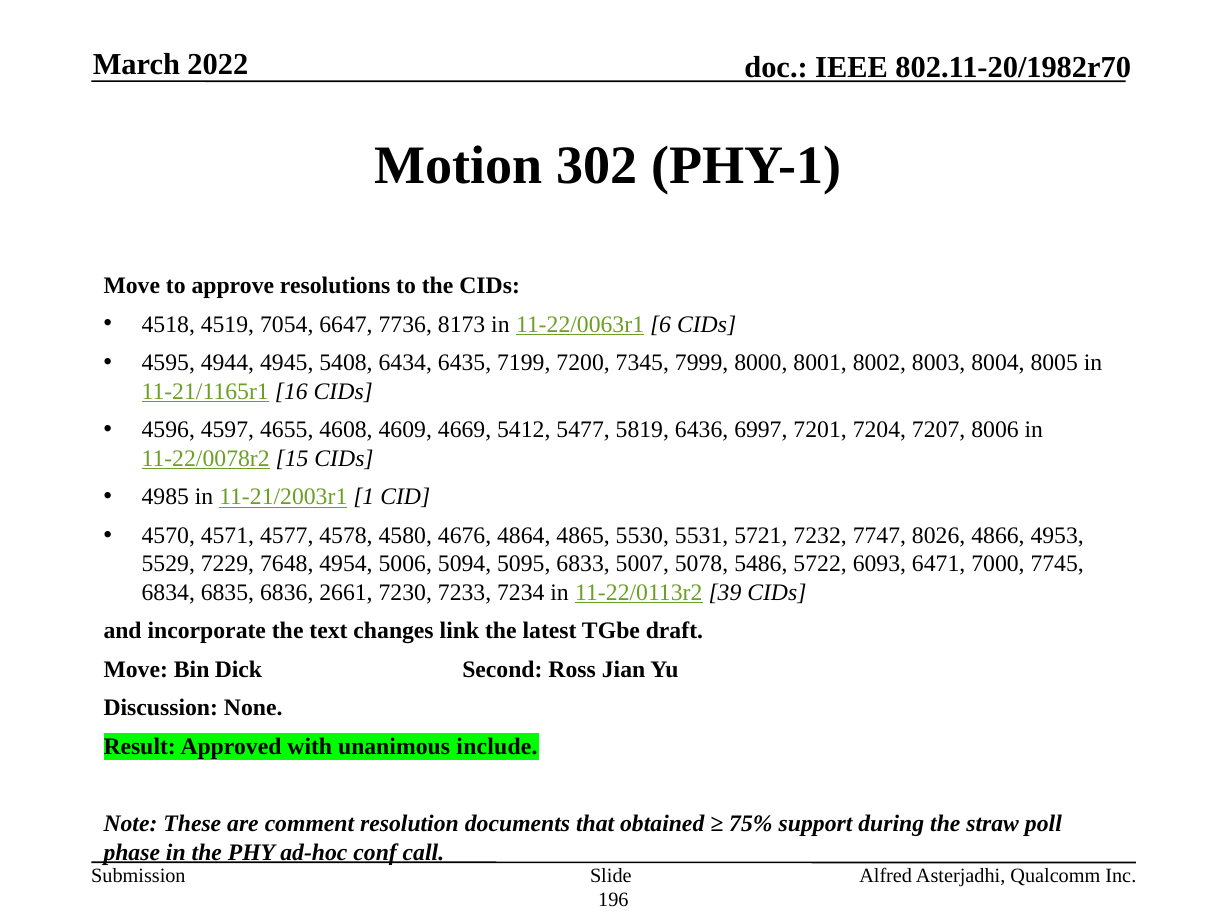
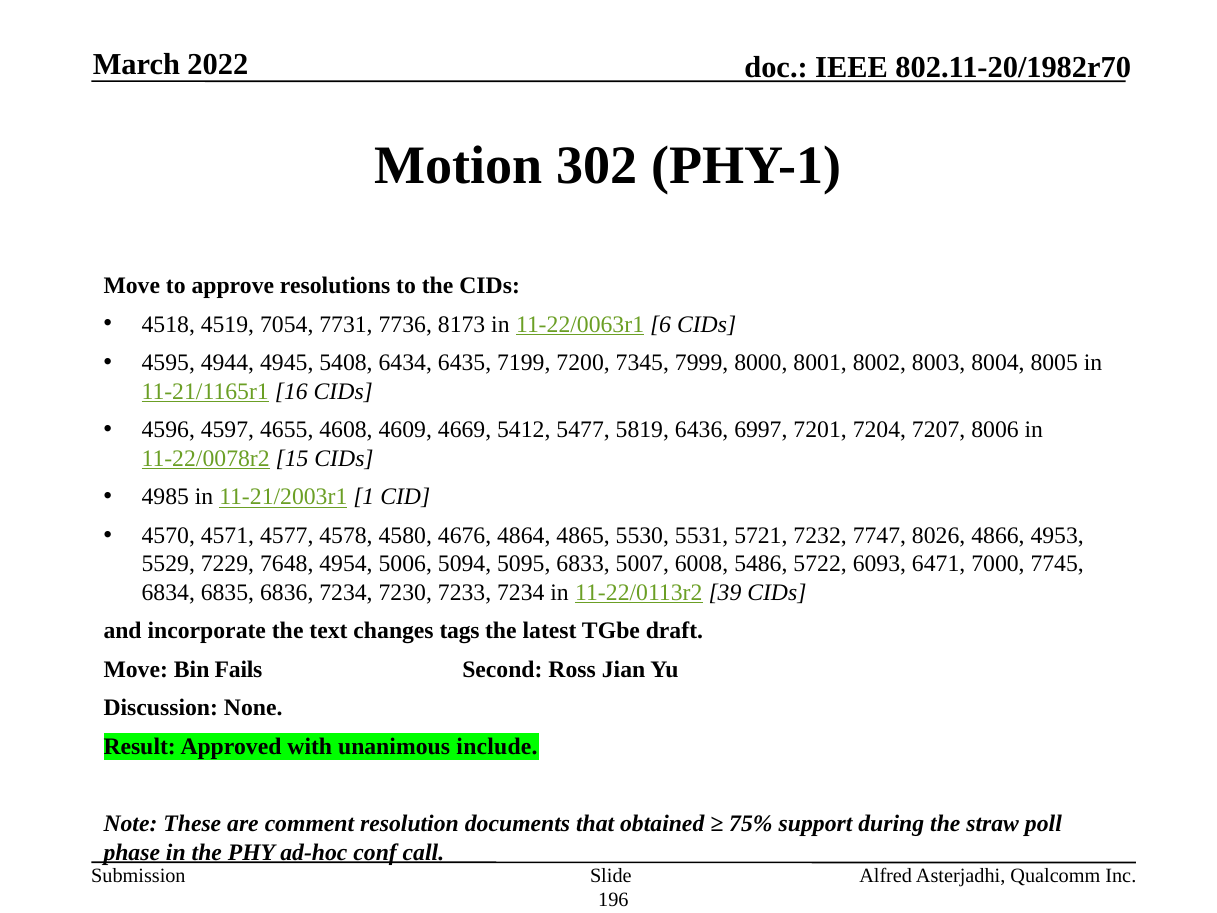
6647: 6647 -> 7731 (346, 324)
5078: 5078 -> 6008 (702, 564)
6836 2661: 2661 -> 7234 (346, 592)
link: link -> tags (460, 631)
Dick: Dick -> Fails (239, 669)
